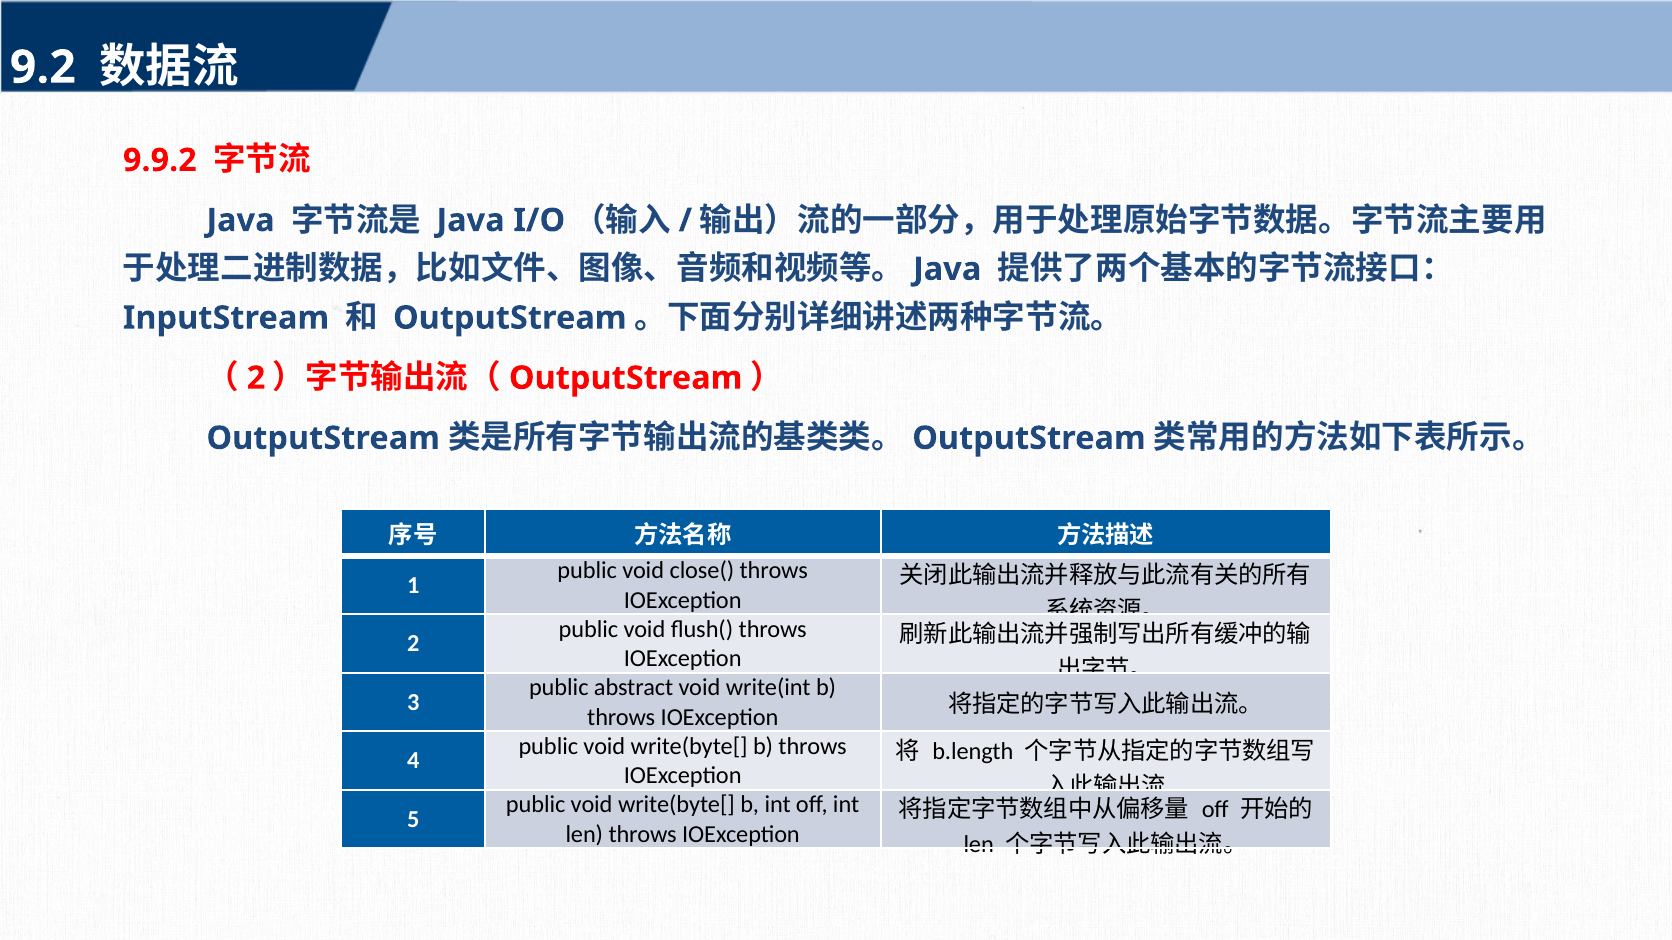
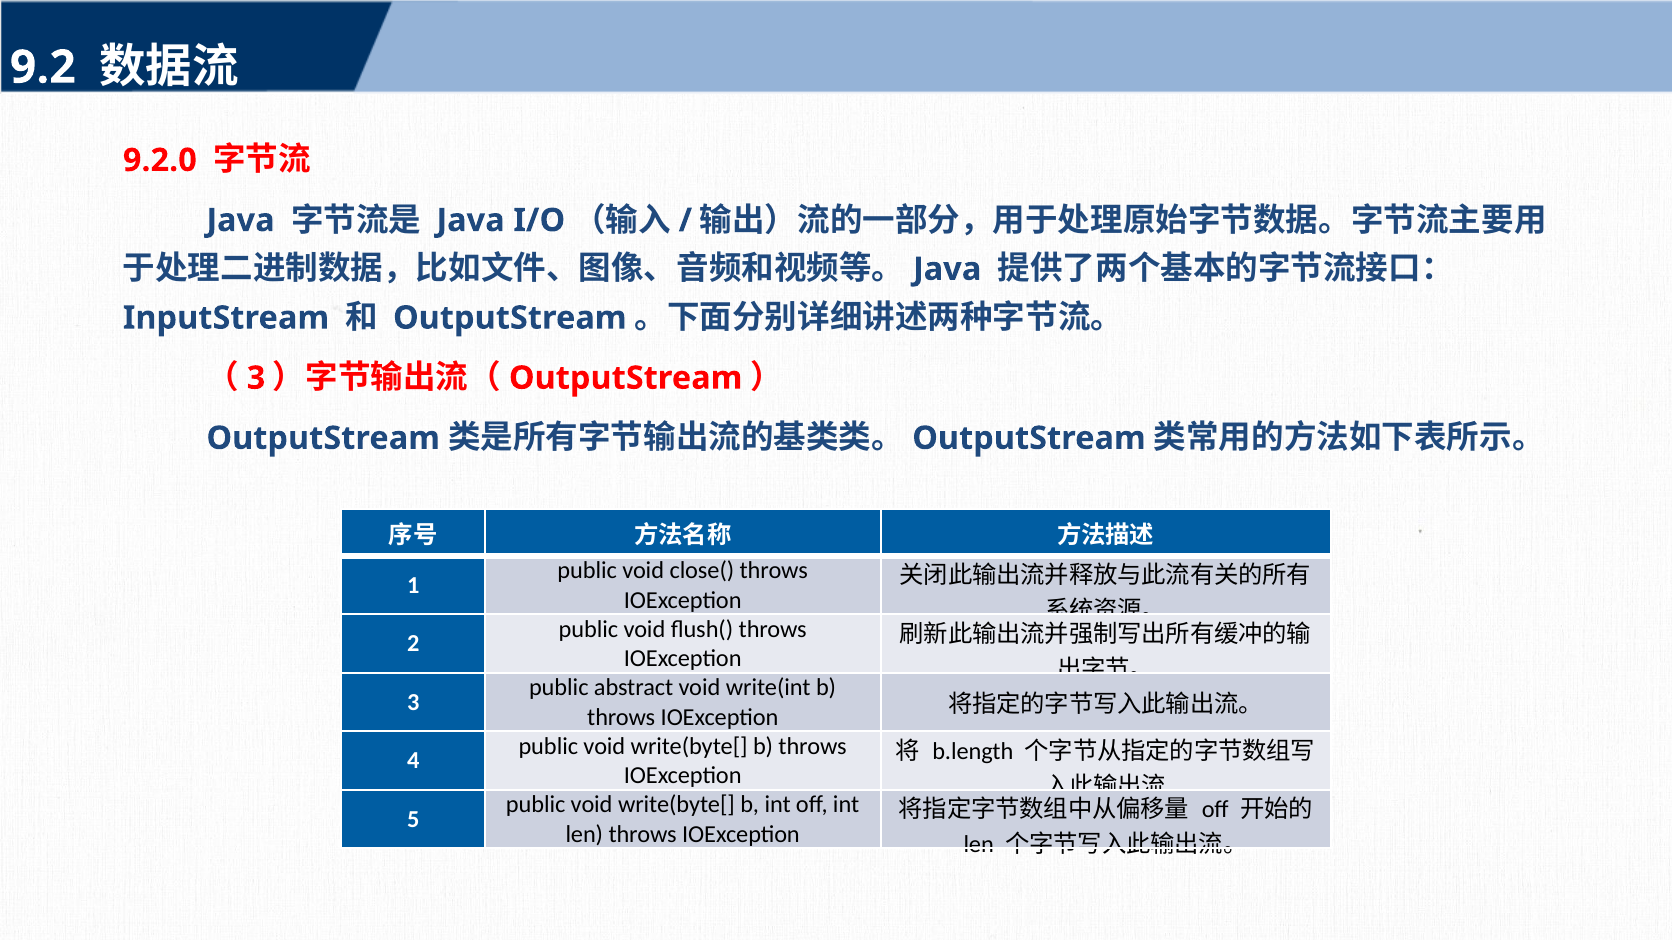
9.9.2: 9.9.2 -> 9.2.0 (160, 160)
2: 2 -> 3 (256, 378)
